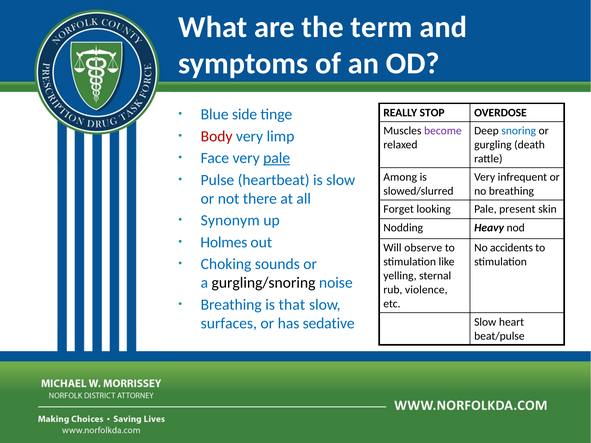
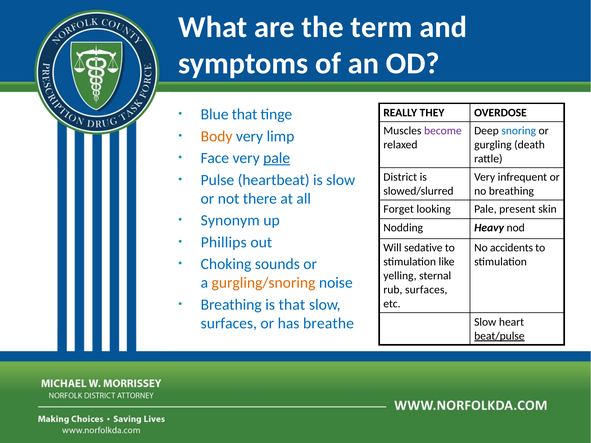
STOP: STOP -> THEY (432, 113)
Blue side: side -> that (245, 115)
Body colour: red -> orange (217, 136)
Among: Among -> District (400, 177)
Holmes: Holmes -> Phillips (224, 242)
observe: observe -> sedative (423, 248)
gurgling/snoring colour: black -> orange (264, 283)
rub violence: violence -> surfaces (426, 290)
sedative: sedative -> breathe (329, 323)
beat/pulse underline: none -> present (499, 336)
